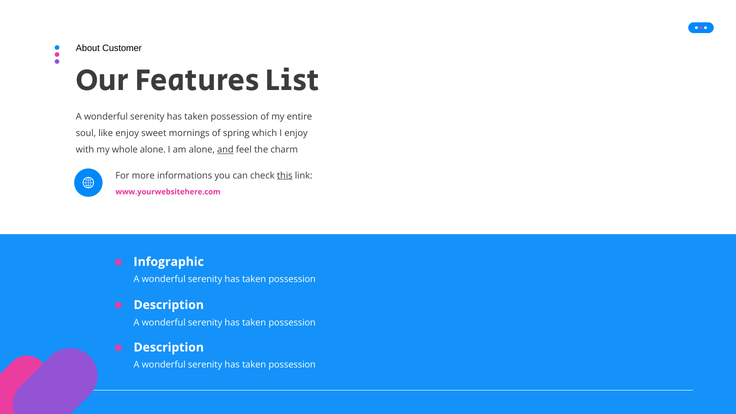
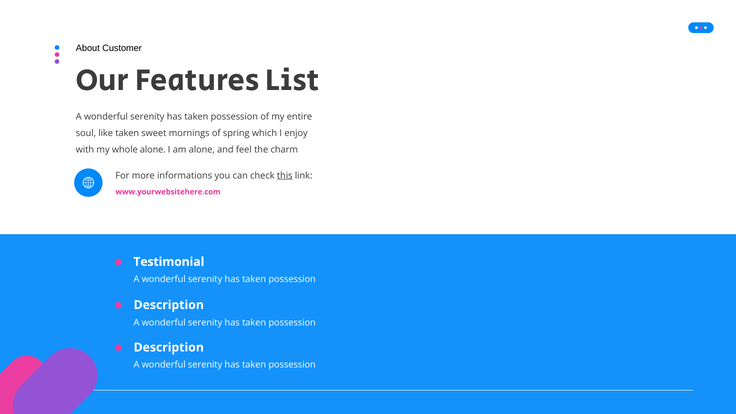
like enjoy: enjoy -> taken (127, 133)
and underline: present -> none (225, 150)
Infographic: Infographic -> Testimonial (169, 262)
